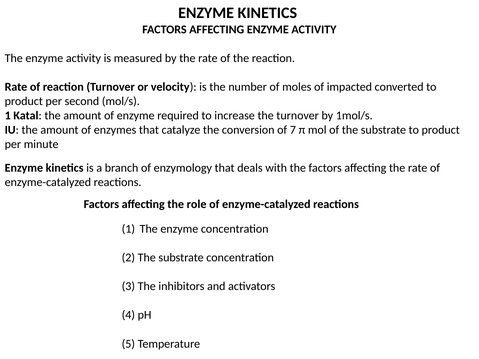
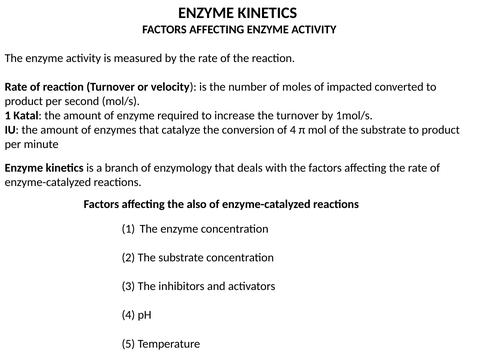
of 7: 7 -> 4 (293, 130)
role: role -> also (197, 204)
